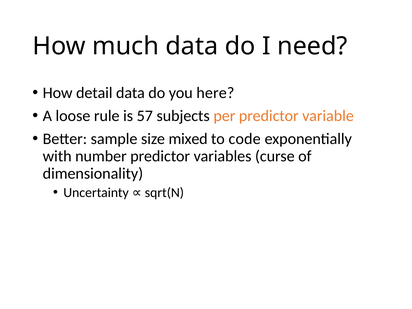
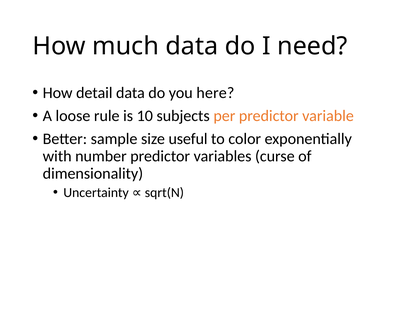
57: 57 -> 10 (145, 116)
mixed: mixed -> useful (188, 139)
code: code -> color (245, 139)
